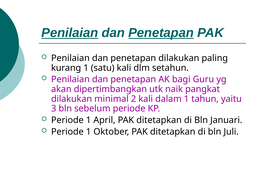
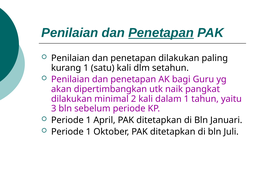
Penilaian underline: present -> none (70, 33)
